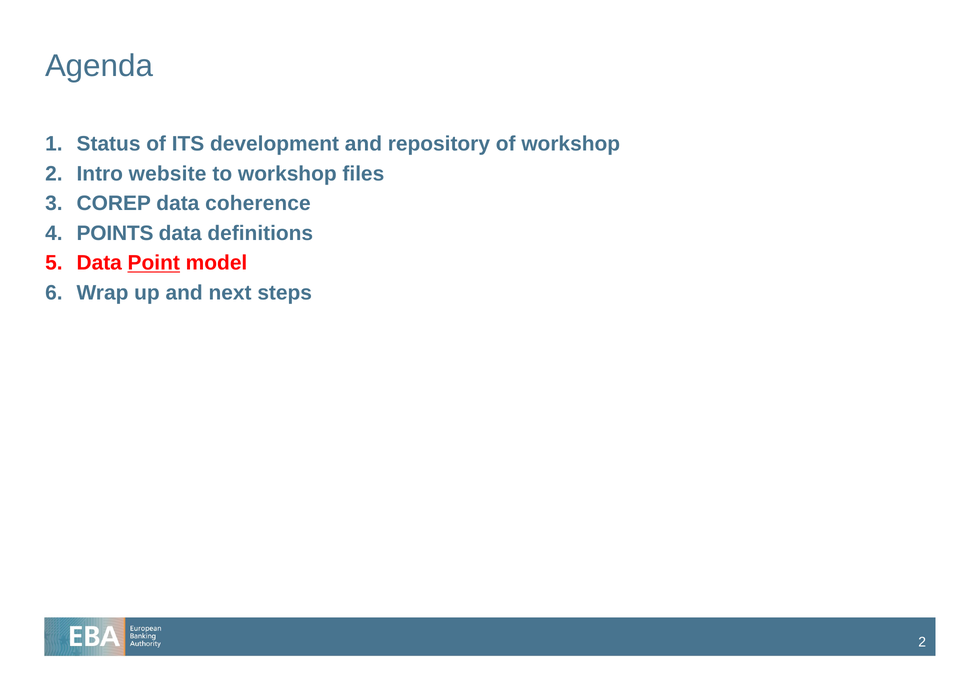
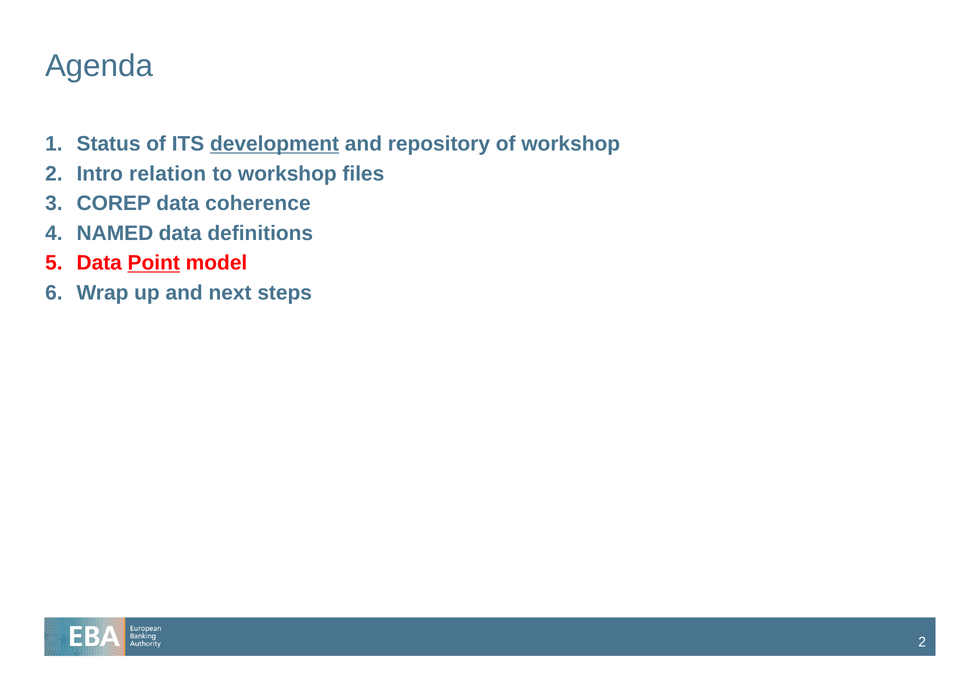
development underline: none -> present (275, 144)
website: website -> relation (168, 174)
POINTS: POINTS -> NAMED (115, 233)
